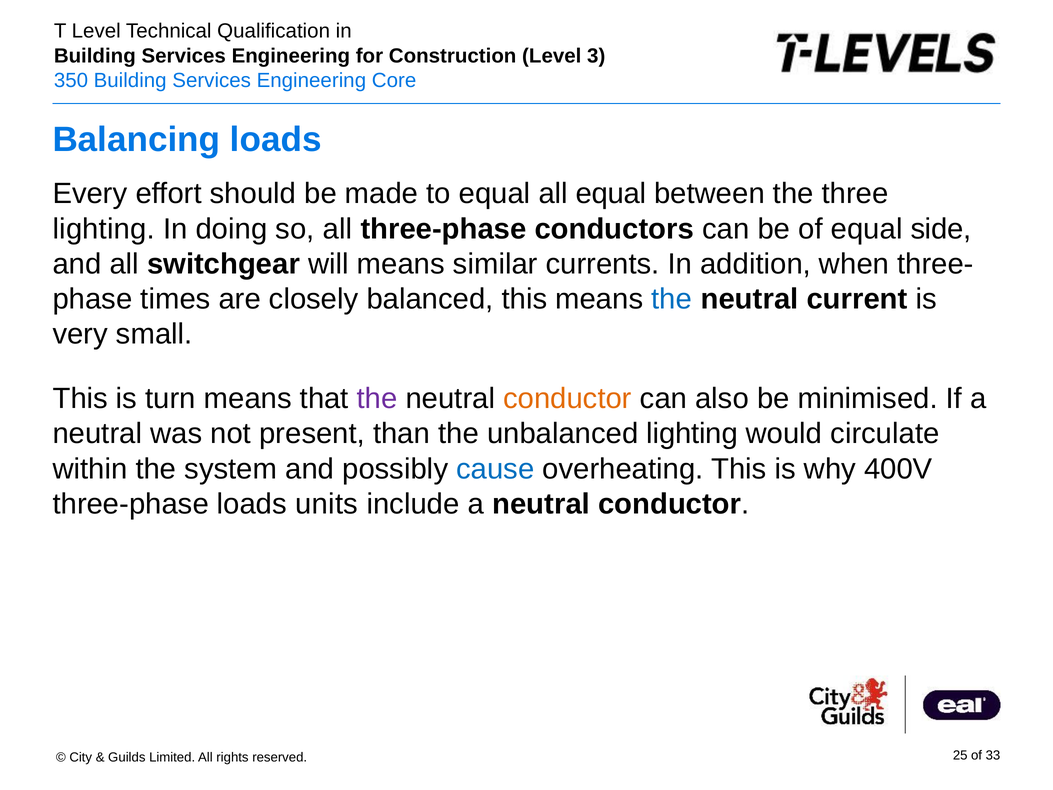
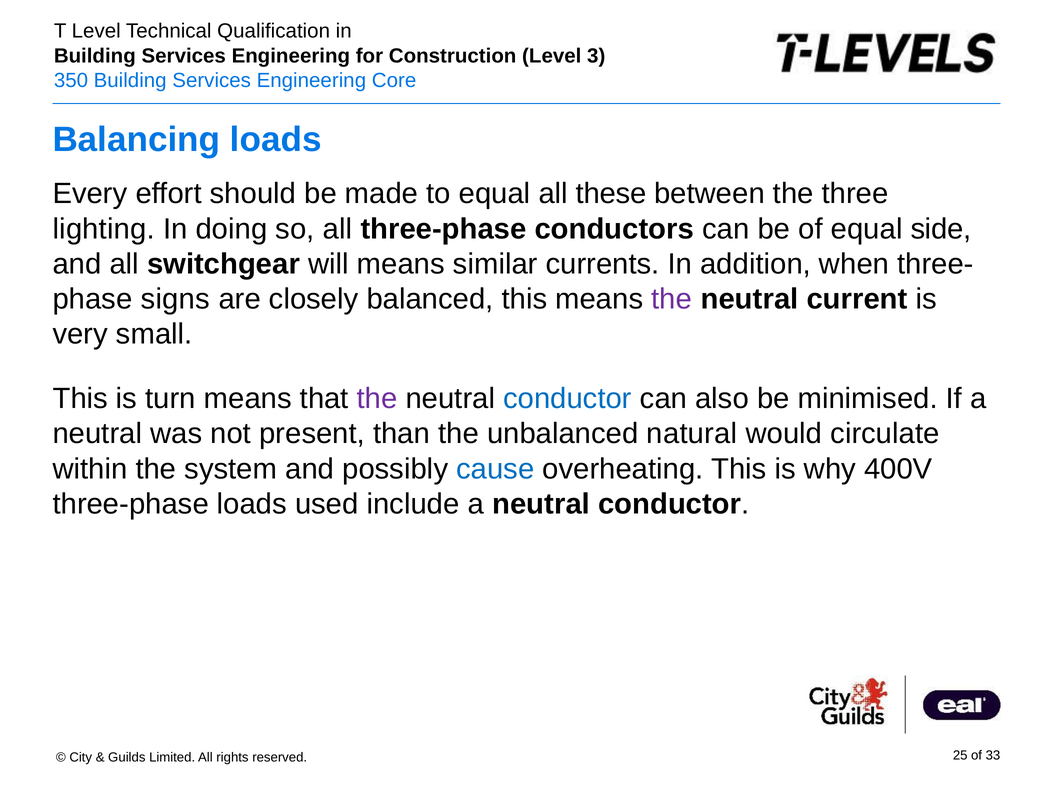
all equal: equal -> these (611, 194)
times: times -> signs (175, 299)
the colour: blue -> purple (672, 299)
conductor colour: orange -> blue (567, 399)
unbalanced lighting: lighting -> natural (692, 434)
units: units -> used (327, 504)
